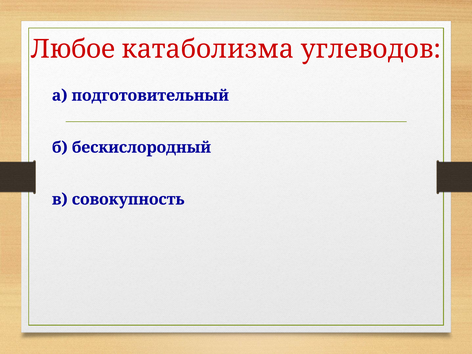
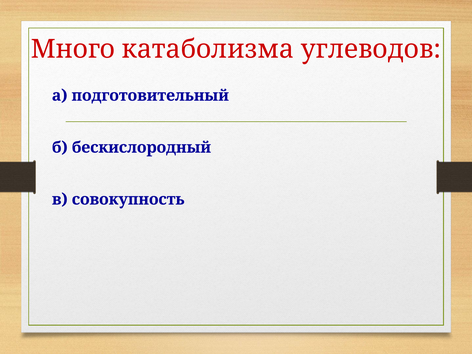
Любое: Любое -> Много (73, 49)
